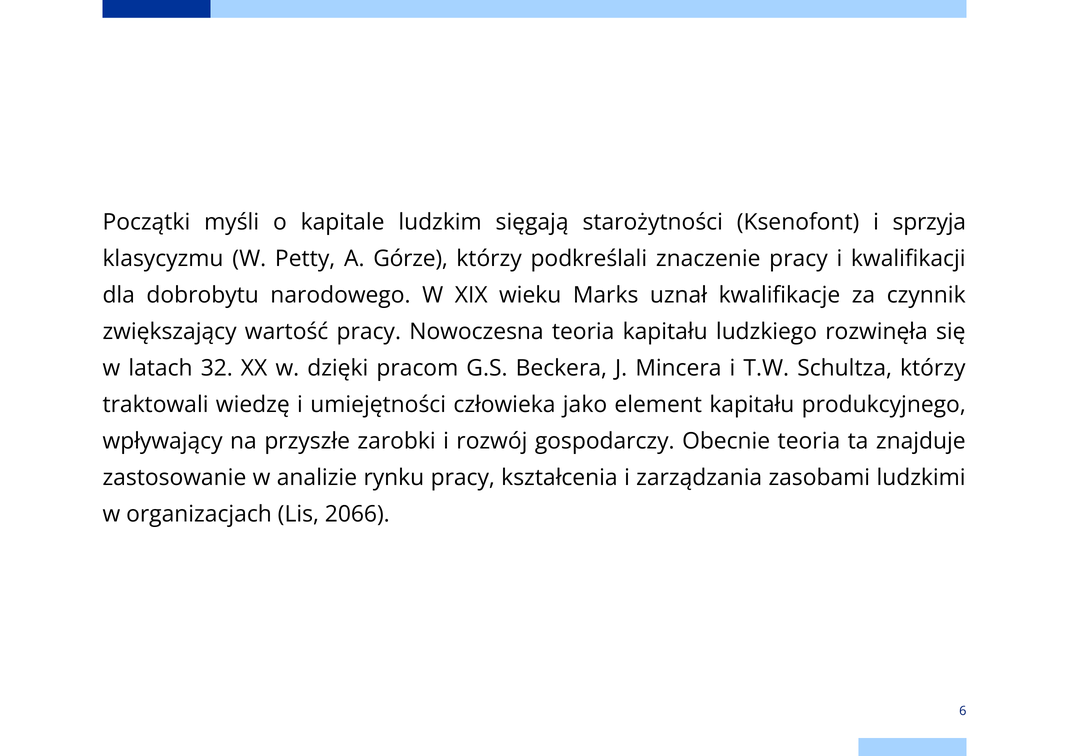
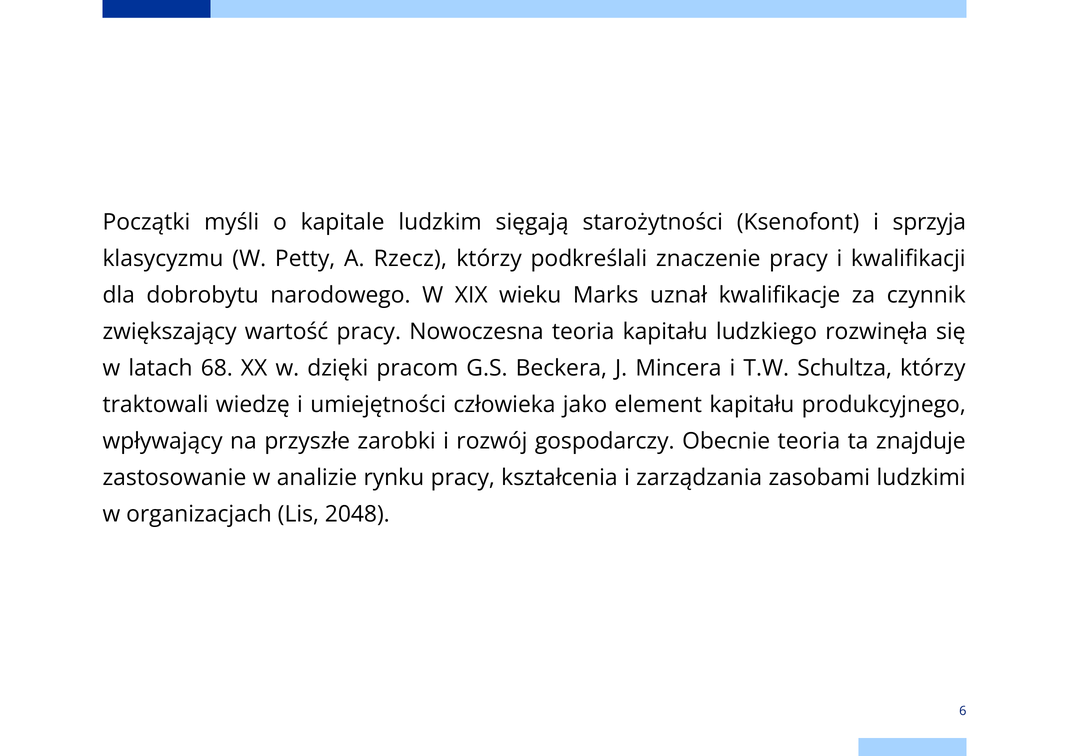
Górze: Górze -> Rzecz (410, 259)
32: 32 -> 68 (217, 368)
2066: 2066 -> 2048 (357, 514)
